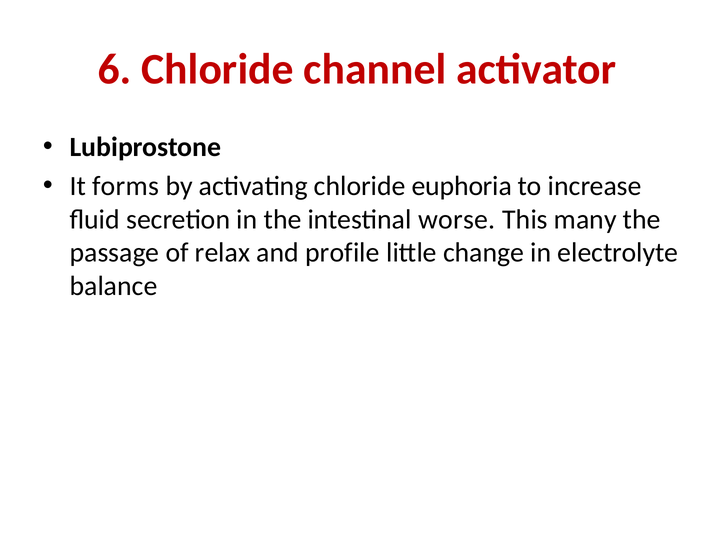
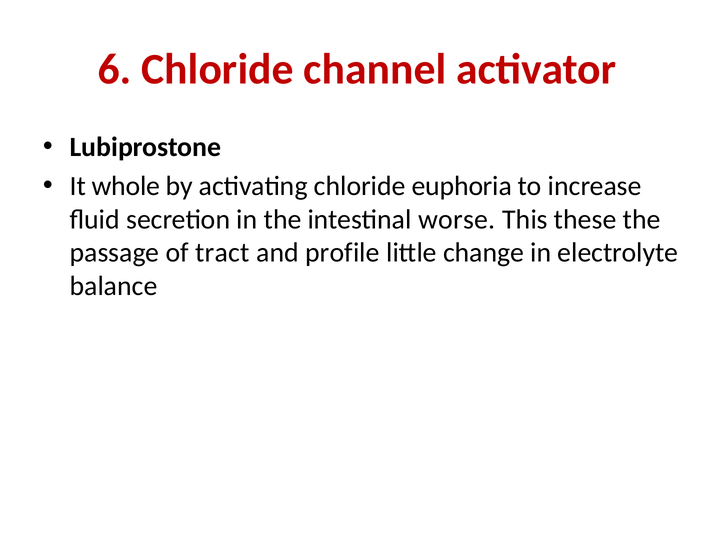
forms: forms -> whole (126, 186)
many: many -> these (585, 219)
relax: relax -> tract (222, 253)
